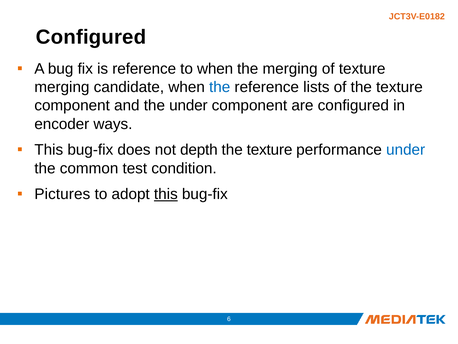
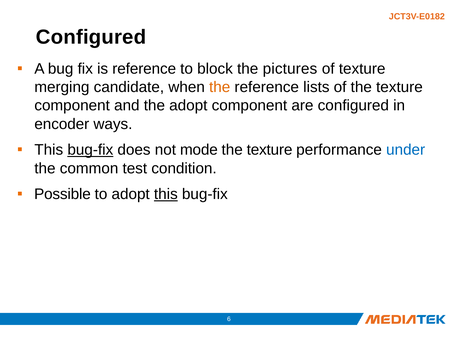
to when: when -> block (215, 69)
the merging: merging -> pictures (290, 69)
the colour: blue -> orange (220, 87)
the under: under -> adopt (188, 105)
bug-fix underline: none -> present (90, 150)
depth: depth -> mode (199, 150)
Pictures: Pictures -> Possible (62, 194)
